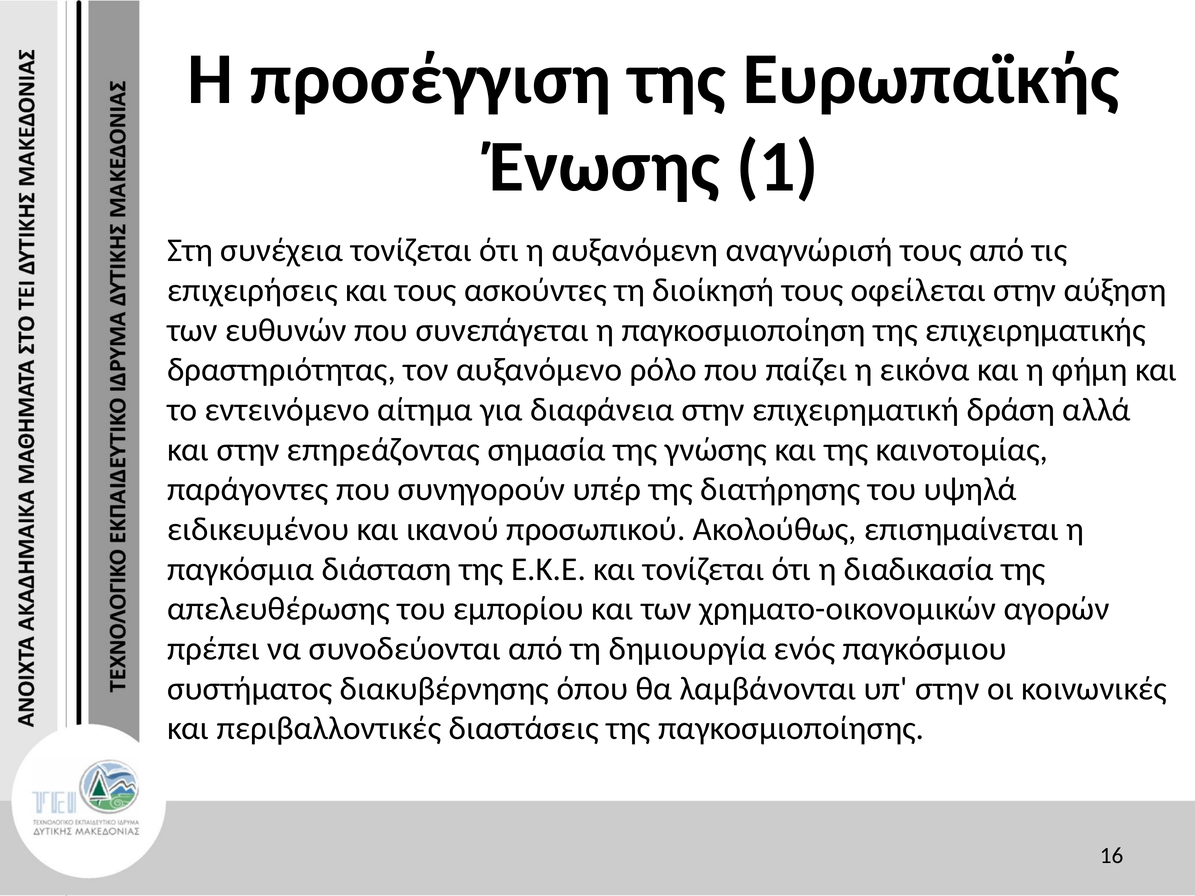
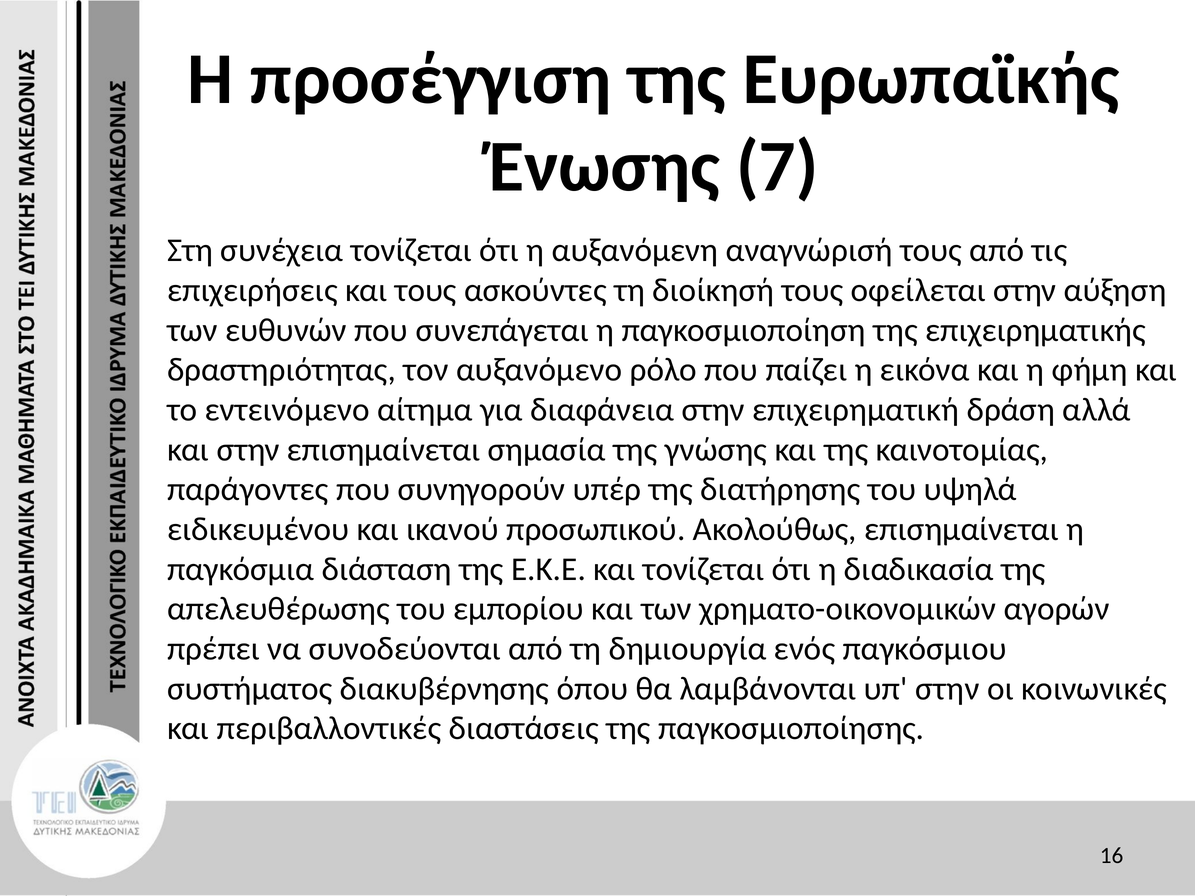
1: 1 -> 7 (777, 167)
στην επηρεάζοντας: επηρεάζοντας -> επισημαίνεται (384, 450)
